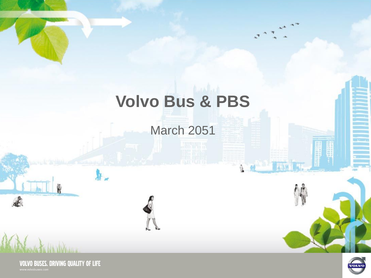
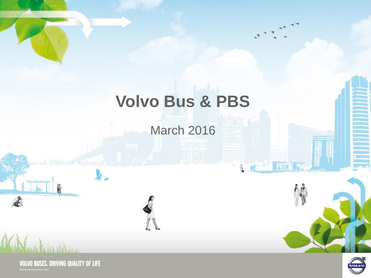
2051: 2051 -> 2016 (202, 131)
